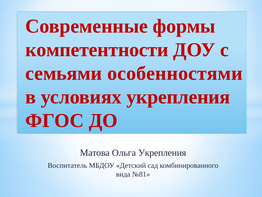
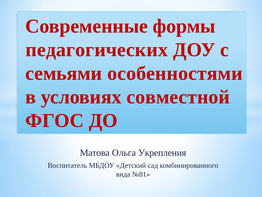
компетентности: компетентности -> педагогических (97, 50)
условиях укрепления: укрепления -> совместной (178, 97)
